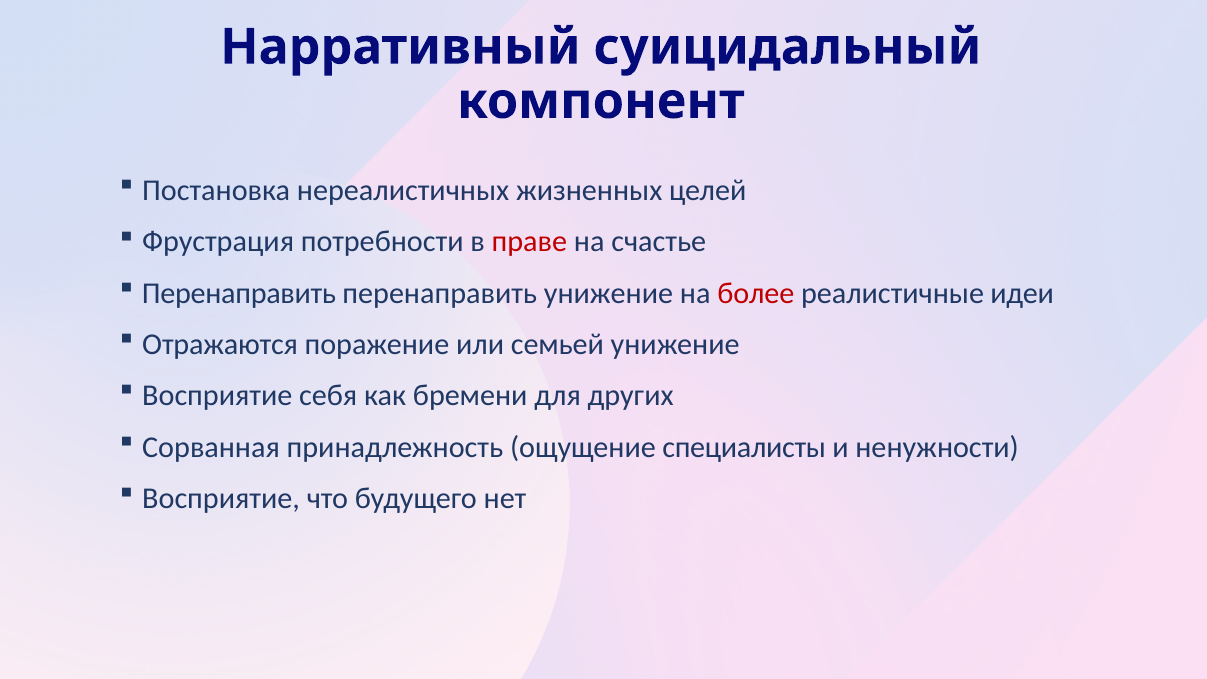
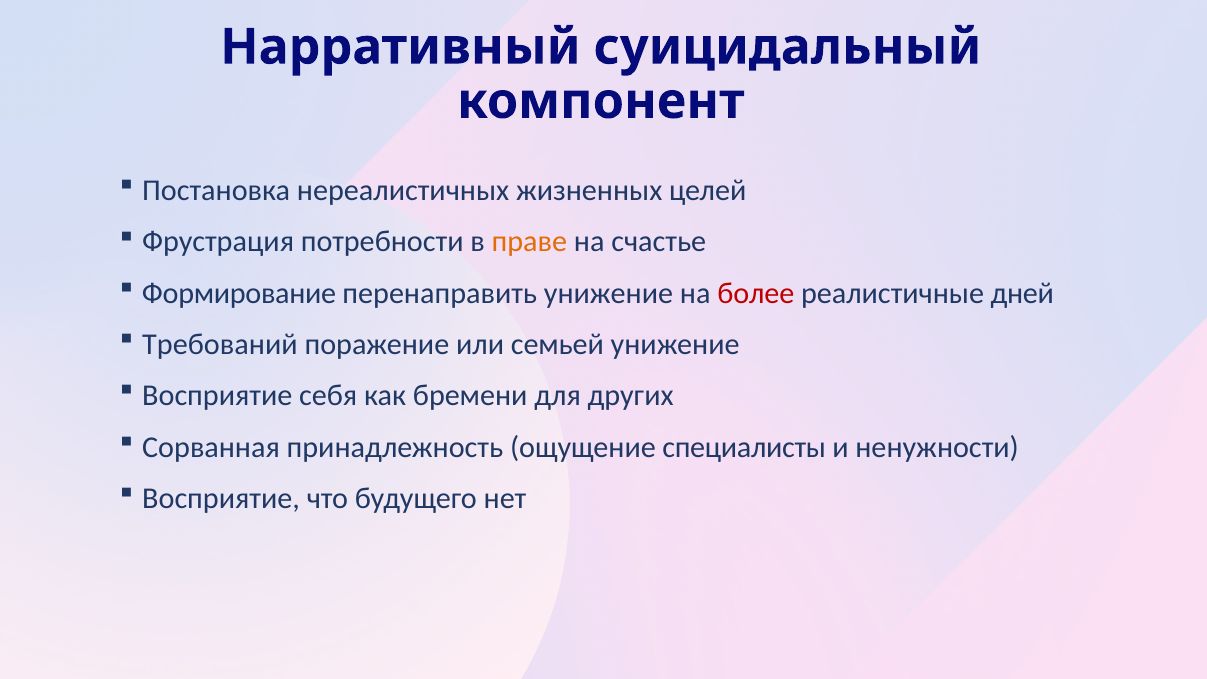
праве colour: red -> orange (529, 242)
Перенаправить: Перенаправить -> Формирование (239, 293)
идеи: идеи -> дней (1022, 293)
Отражаются: Отражаются -> Требований (220, 345)
